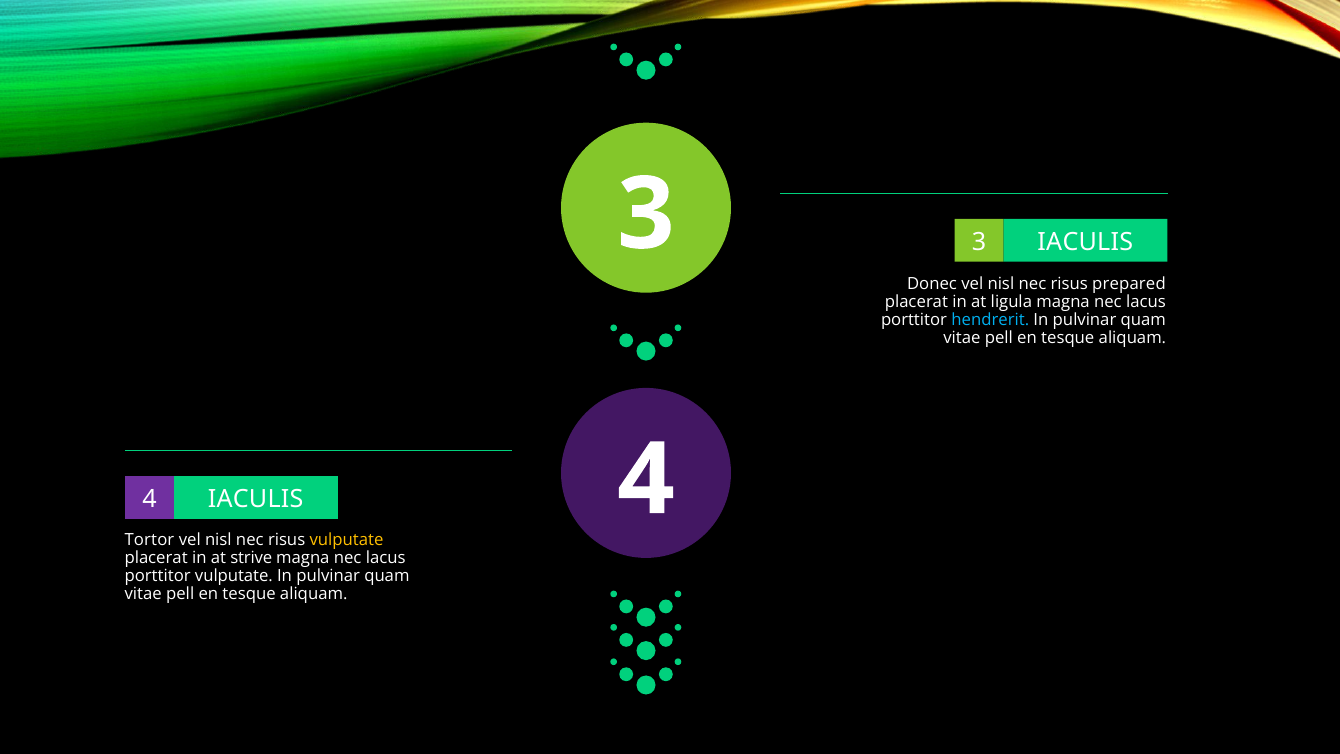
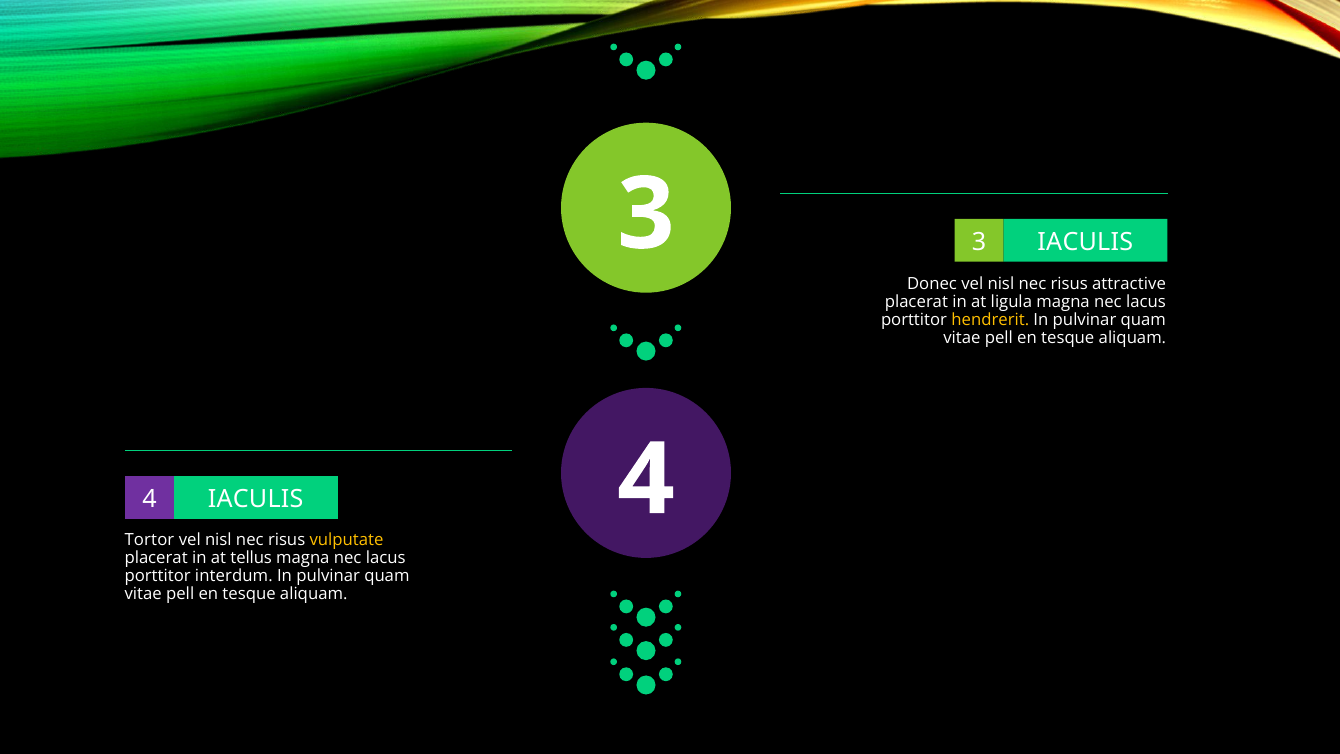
prepared: prepared -> attractive (1129, 283)
hendrerit colour: light blue -> yellow (990, 320)
strive: strive -> tellus (251, 558)
porttitor vulputate: vulputate -> interdum (234, 576)
